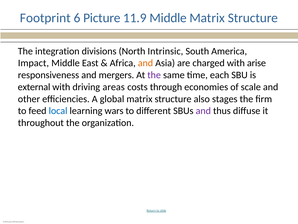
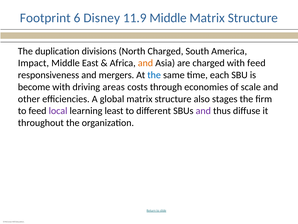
Picture: Picture -> Disney (102, 18)
integration: integration -> duplication (57, 51)
North Intrinsic: Intrinsic -> Charged (165, 51)
with arise: arise -> feed (256, 63)
the colour: purple -> blue (154, 75)
external: external -> become (34, 87)
local colour: blue -> purple (58, 111)
wars: wars -> least (114, 111)
